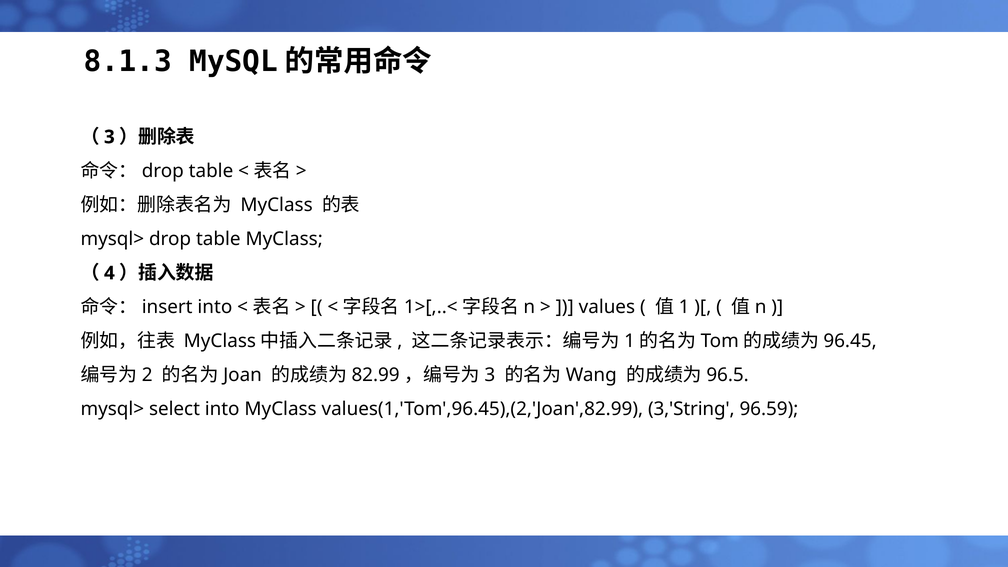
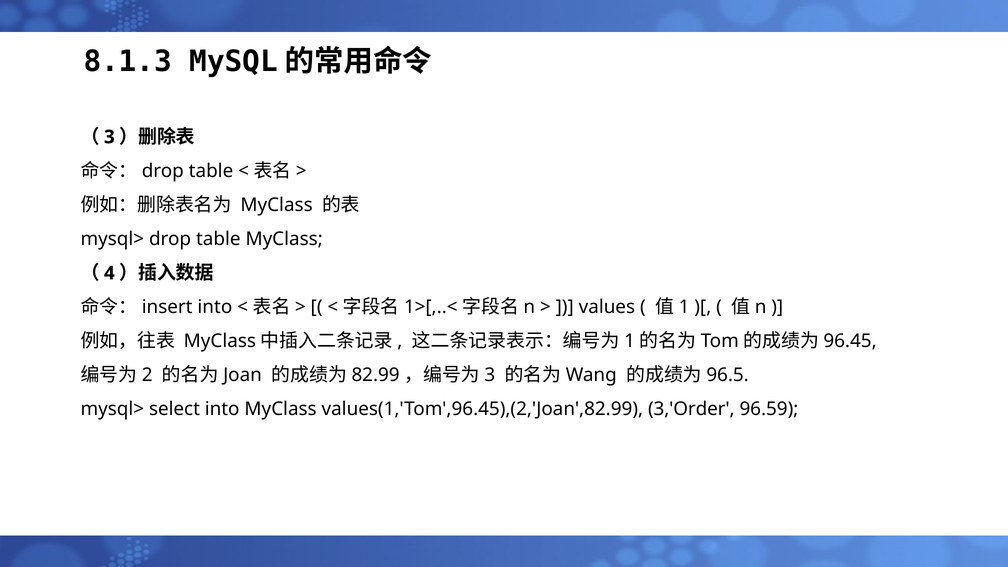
3,'String: 3,'String -> 3,'Order (691, 409)
